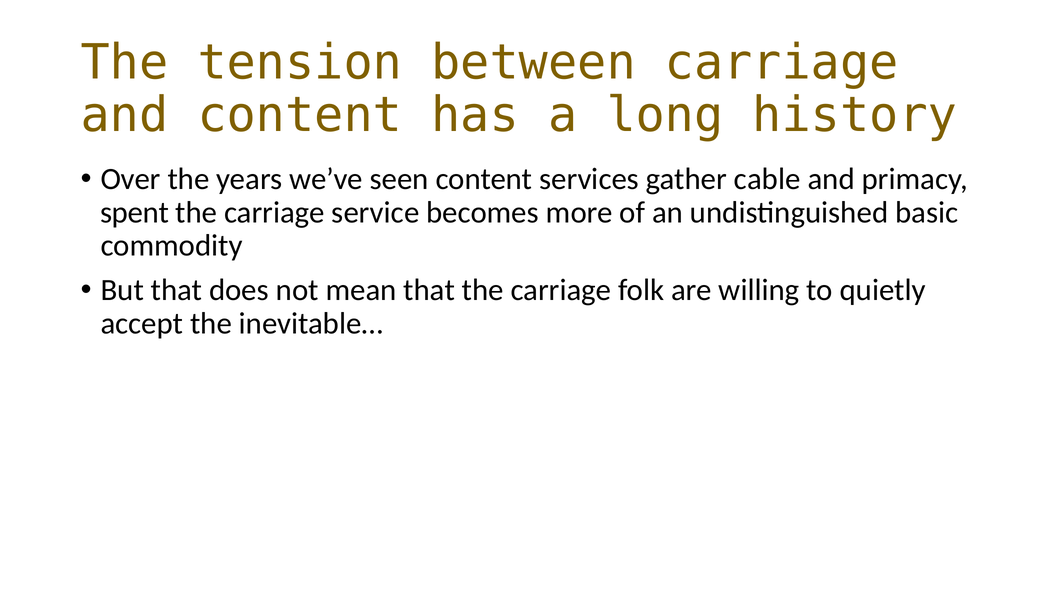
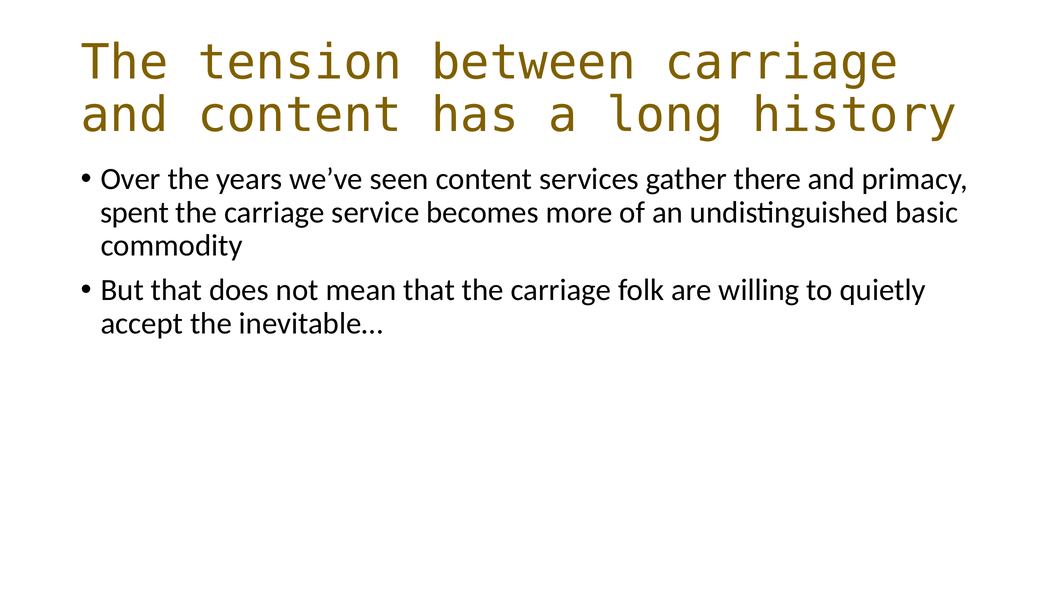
cable: cable -> there (767, 179)
